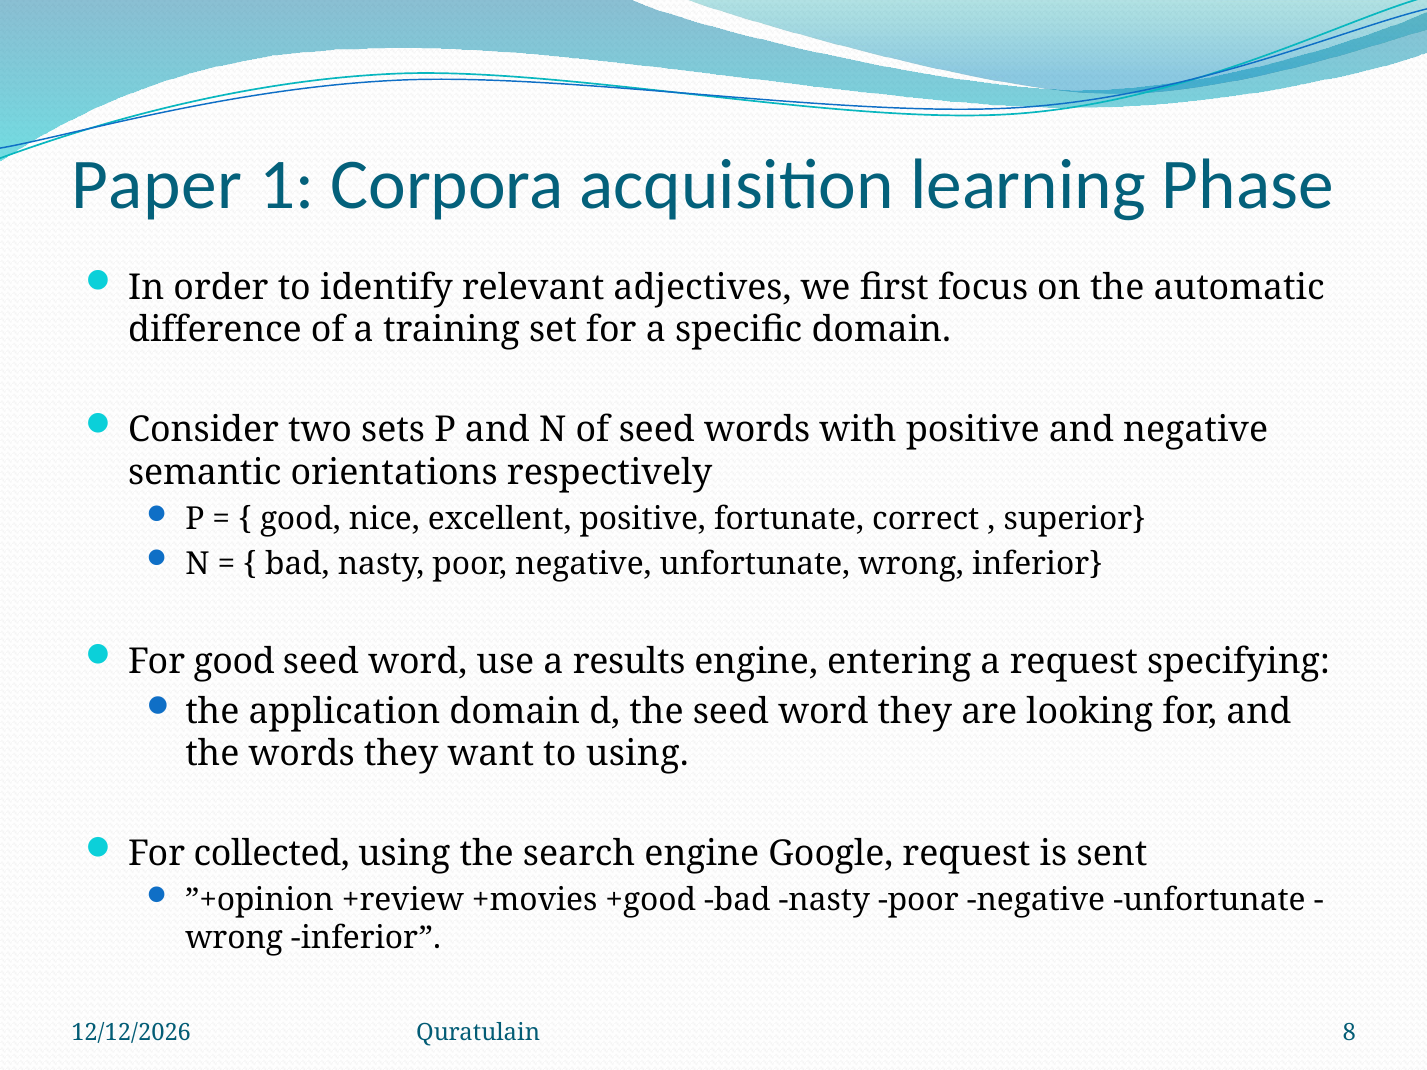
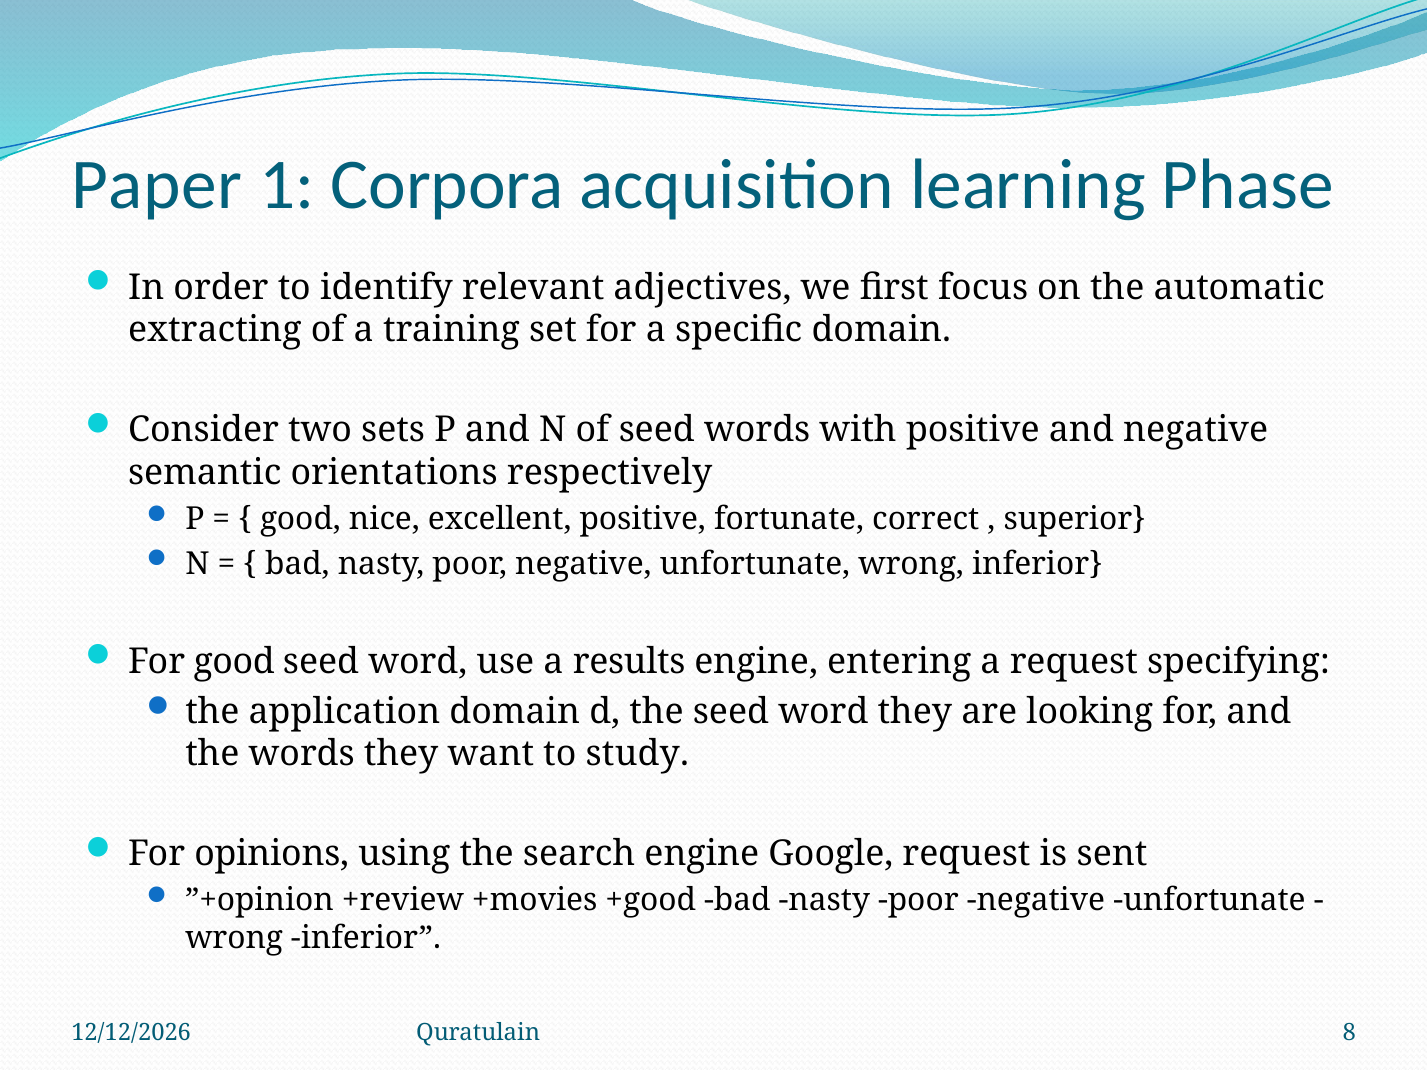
difference: difference -> extracting (215, 330)
to using: using -> study (637, 754)
collected: collected -> opinions (272, 854)
